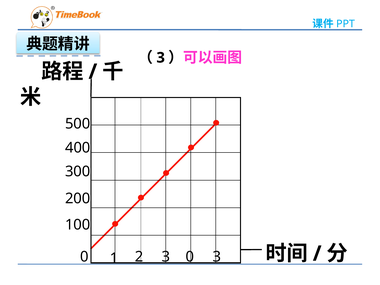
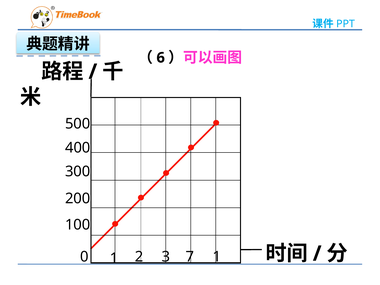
3: 3 -> 6 (161, 58)
2 0: 0 -> 7 (190, 257)
3 3: 3 -> 1 (217, 257)
